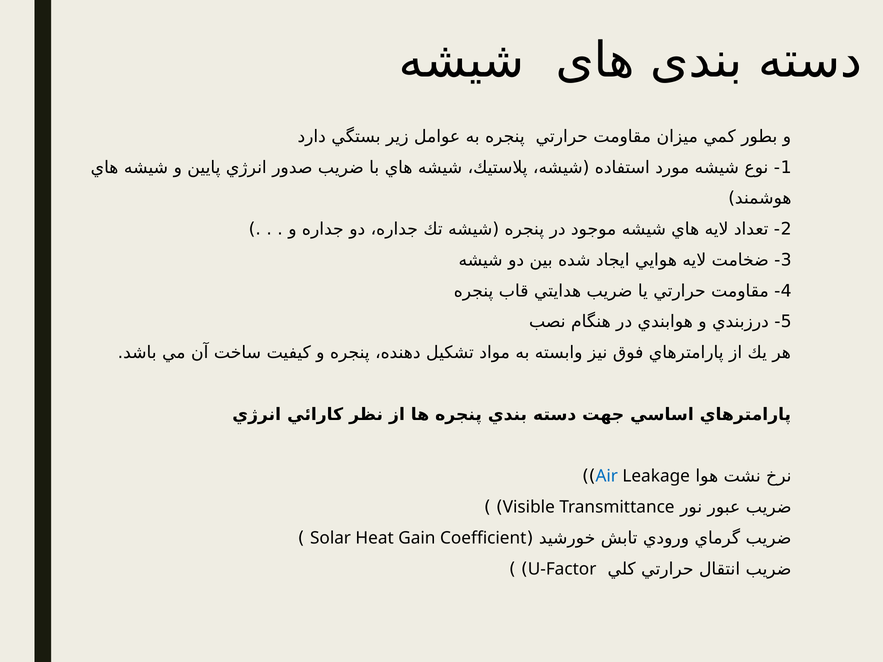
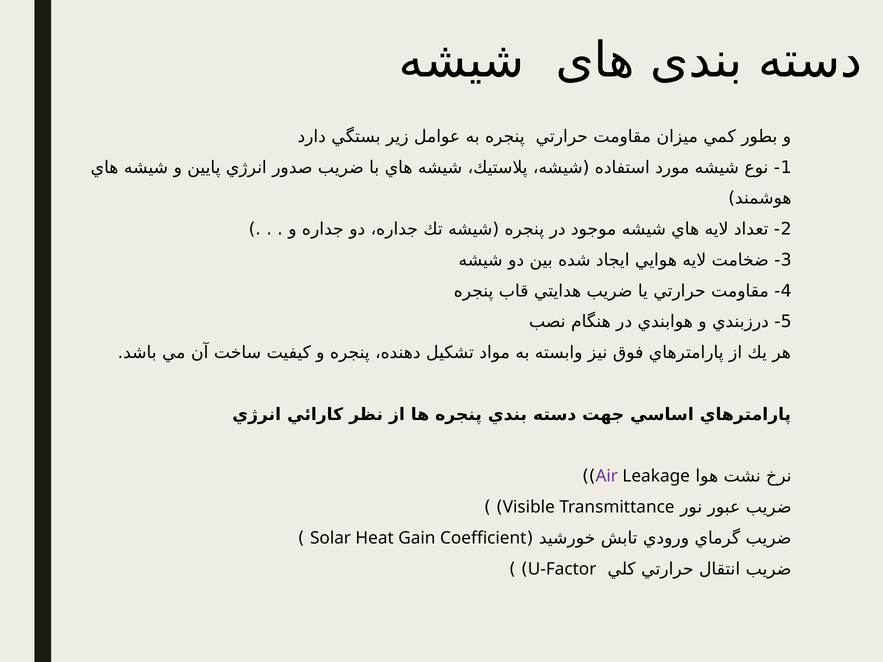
Air colour: blue -> purple (607, 476)
